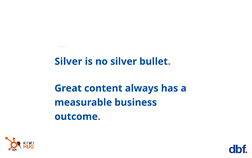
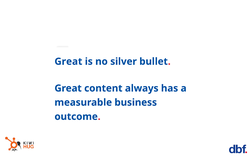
Silver: Silver -> Great (68, 61)
